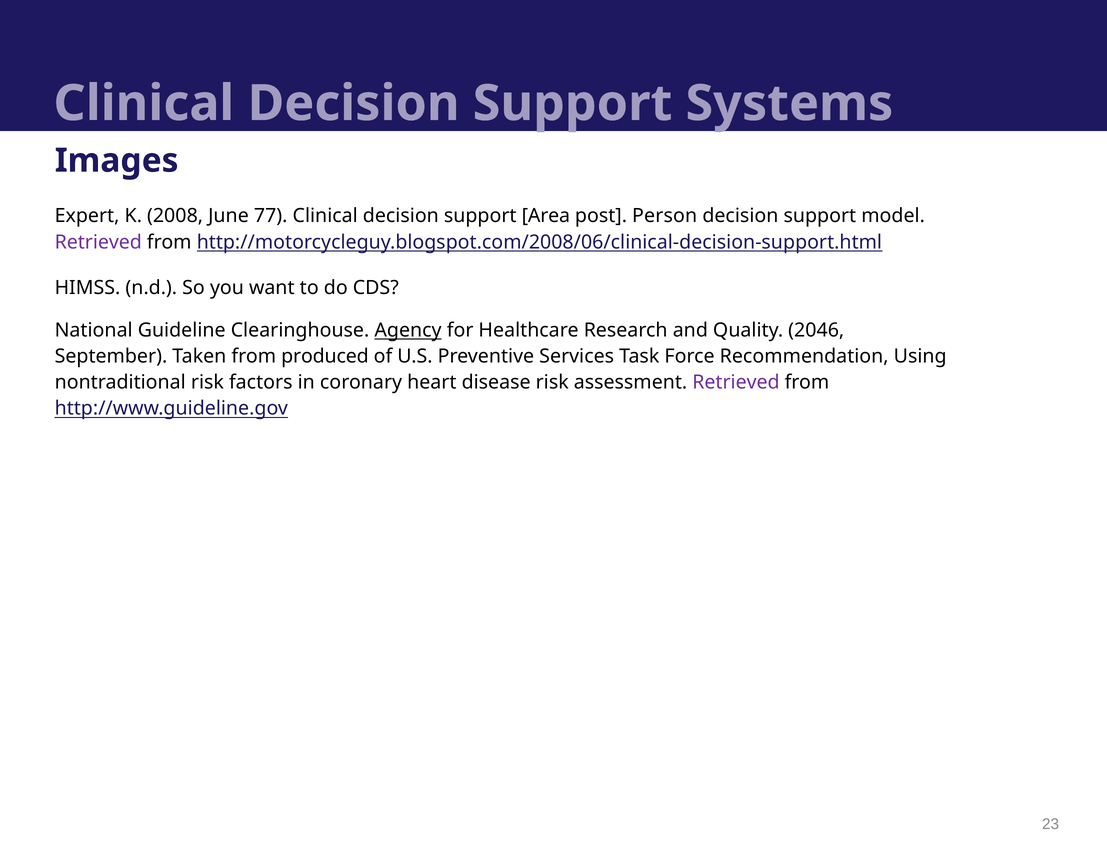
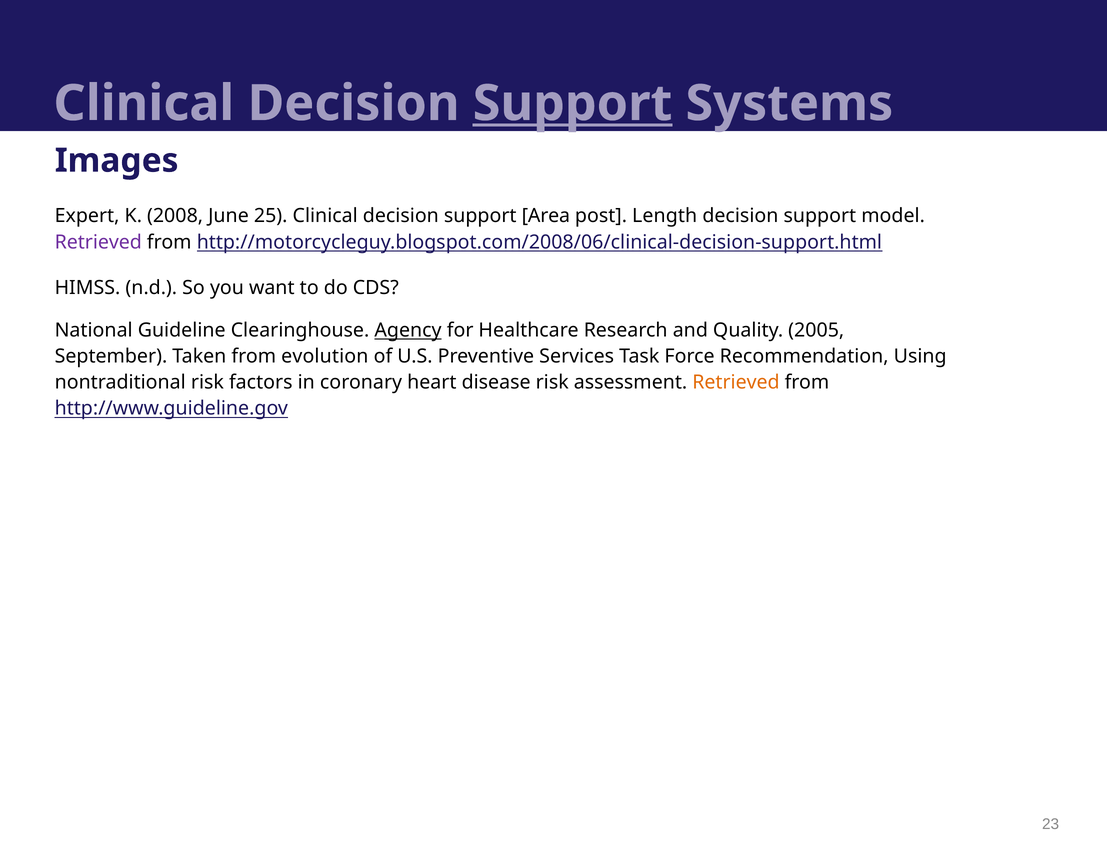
Support underline: none -> present (573, 103)
77: 77 -> 25 (271, 216)
Person: Person -> Length (665, 216)
2046: 2046 -> 2005 (816, 330)
produced: produced -> evolution (325, 356)
Retrieved colour: purple -> orange (736, 382)
